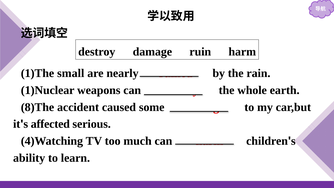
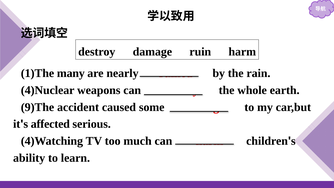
small: small -> many (71, 73)
1)Nuclear: 1)Nuclear -> 4)Nuclear (48, 90)
8)The: 8)The -> 9)The (37, 107)
